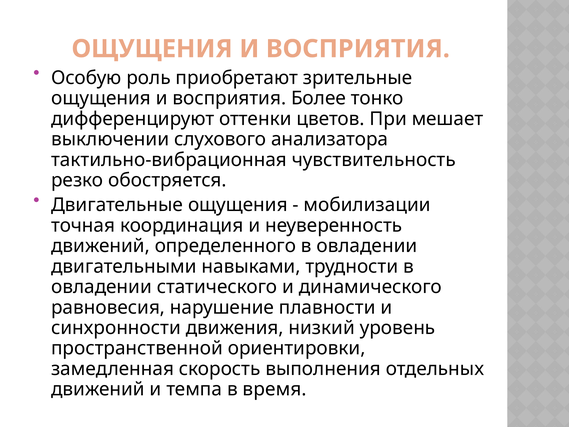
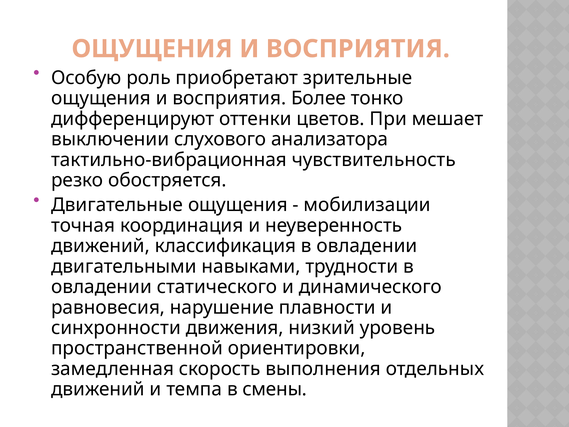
определенного: определенного -> классификация (225, 246)
время: время -> смены (275, 389)
